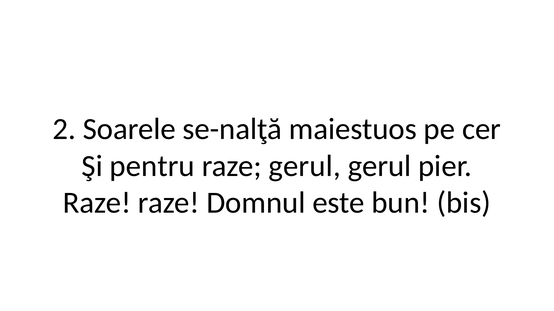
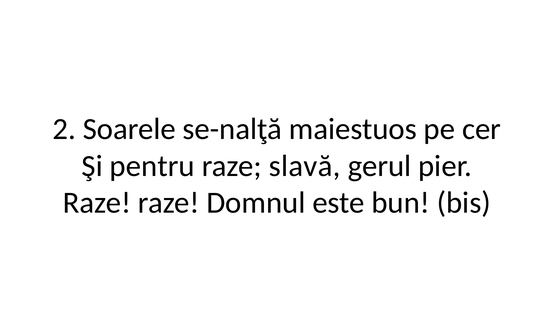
raze gerul: gerul -> slavă (305, 166)
